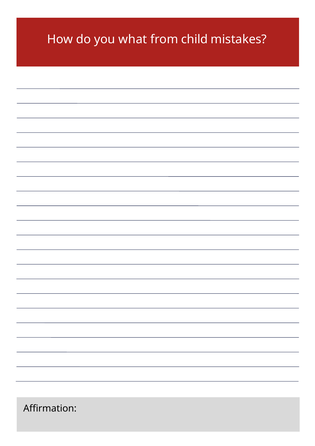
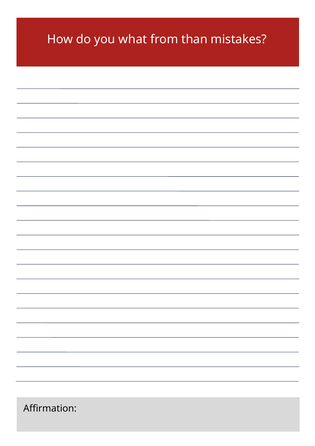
child: child -> than (194, 39)
